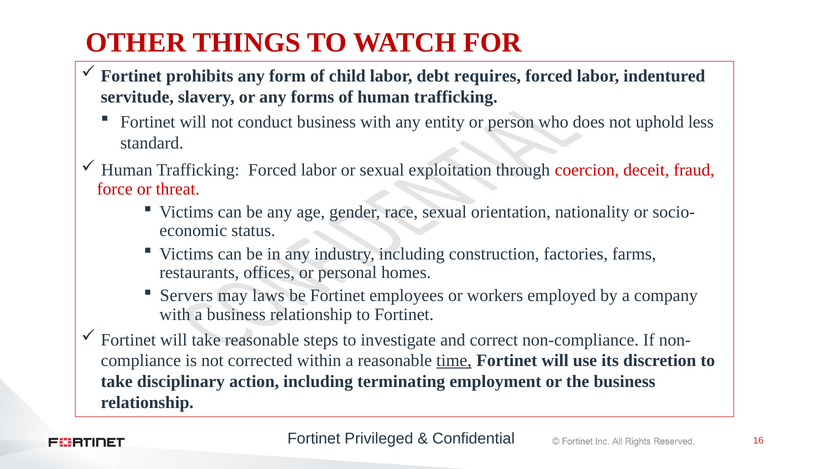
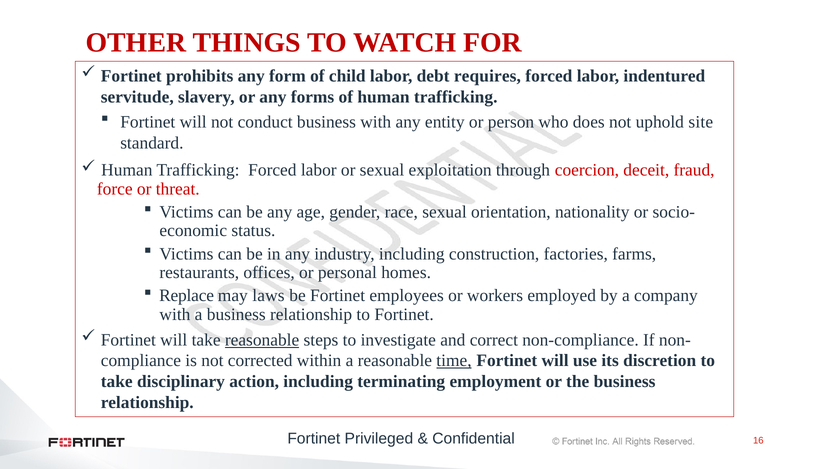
less: less -> site (701, 122)
Servers: Servers -> Replace (187, 296)
reasonable underline: none -> present (262, 340)
